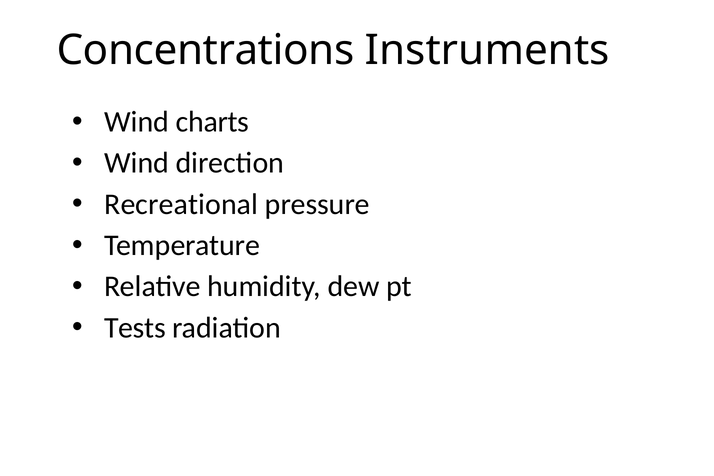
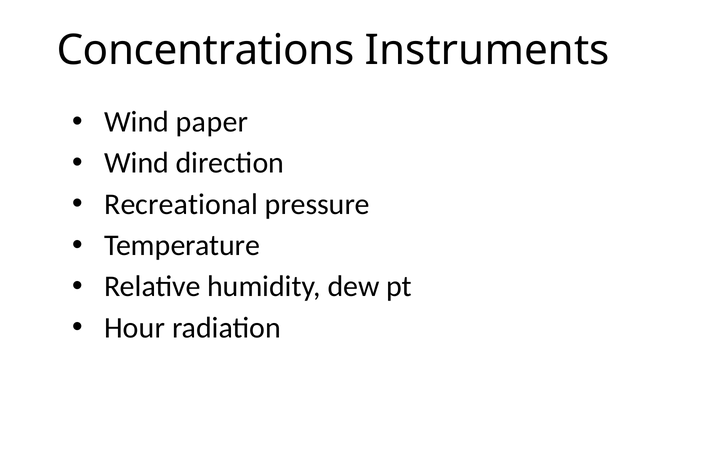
charts: charts -> paper (212, 122)
Tests: Tests -> Hour (135, 328)
